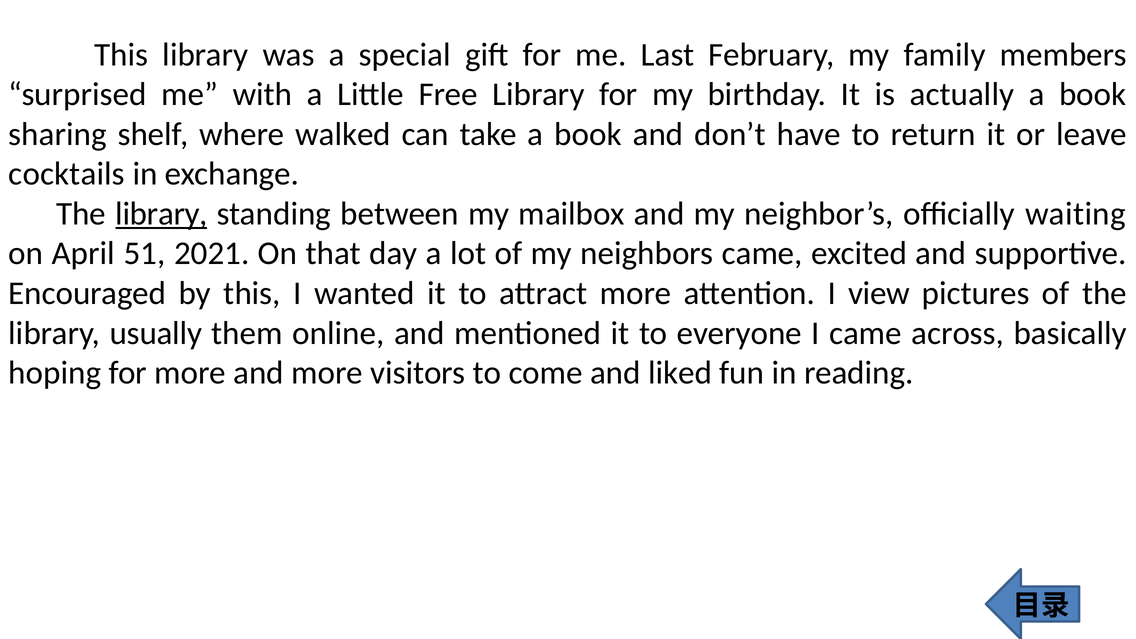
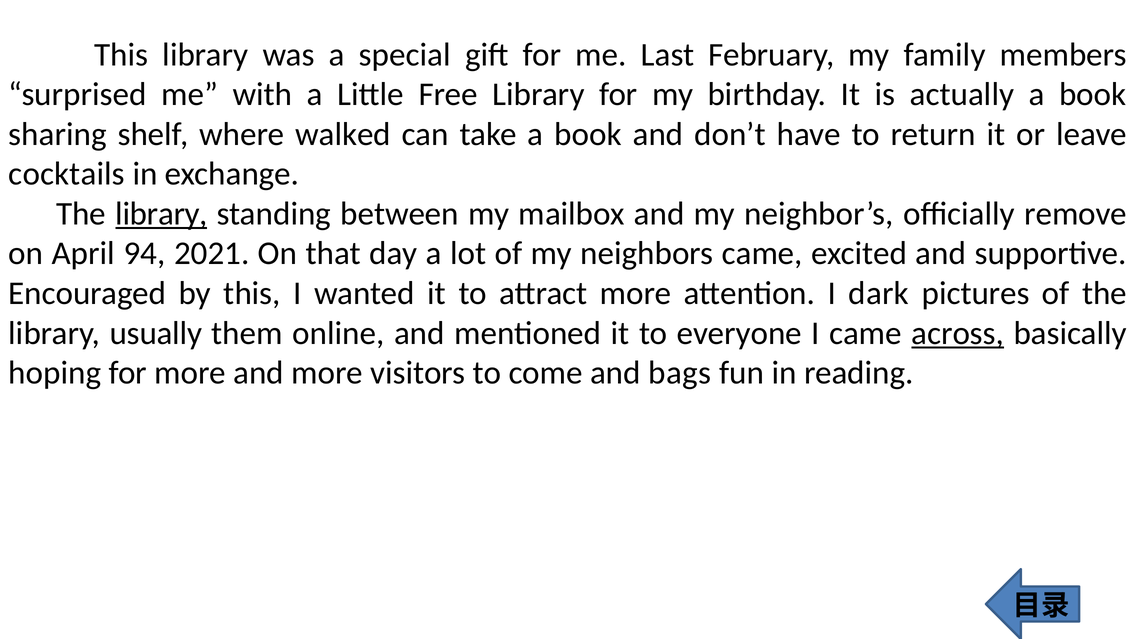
waiting: waiting -> remove (1076, 214)
51: 51 -> 94 (144, 254)
view: view -> dark (879, 293)
across underline: none -> present (958, 333)
liked: liked -> bags (680, 373)
